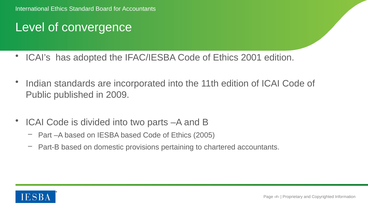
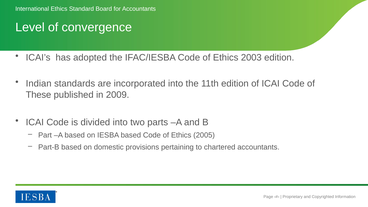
2001: 2001 -> 2003 (251, 58)
Public: Public -> These (38, 95)
